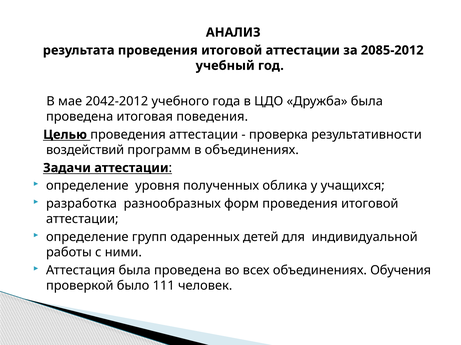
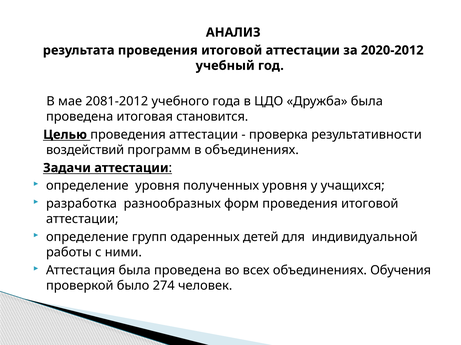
2085-2012: 2085-2012 -> 2020-2012 (392, 50)
2042-2012: 2042-2012 -> 2081-2012 (117, 102)
поведения: поведения -> становится (212, 117)
полученных облика: облика -> уровня (285, 186)
111: 111 -> 274 (164, 286)
